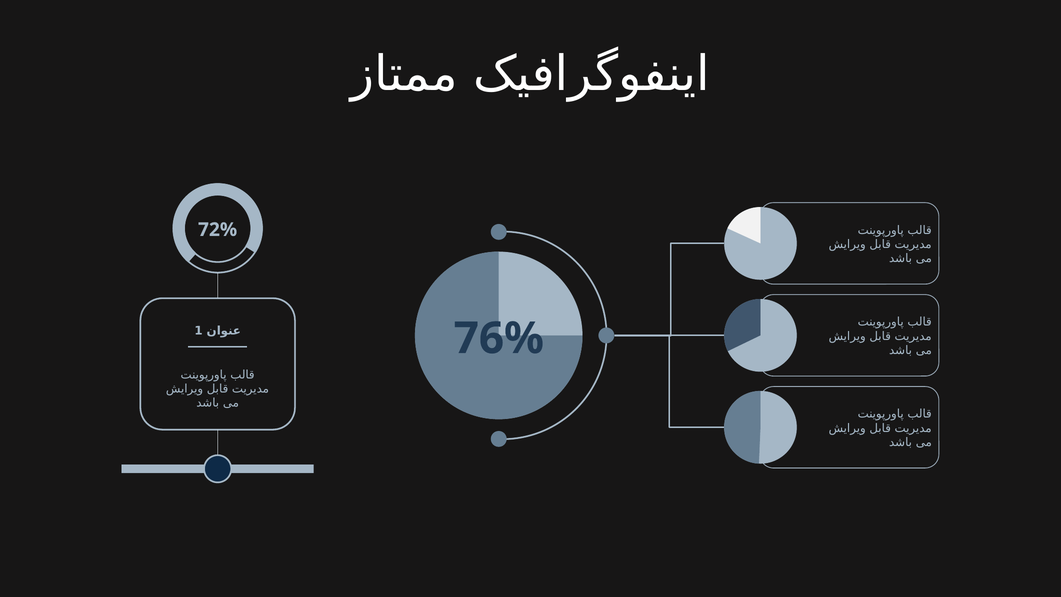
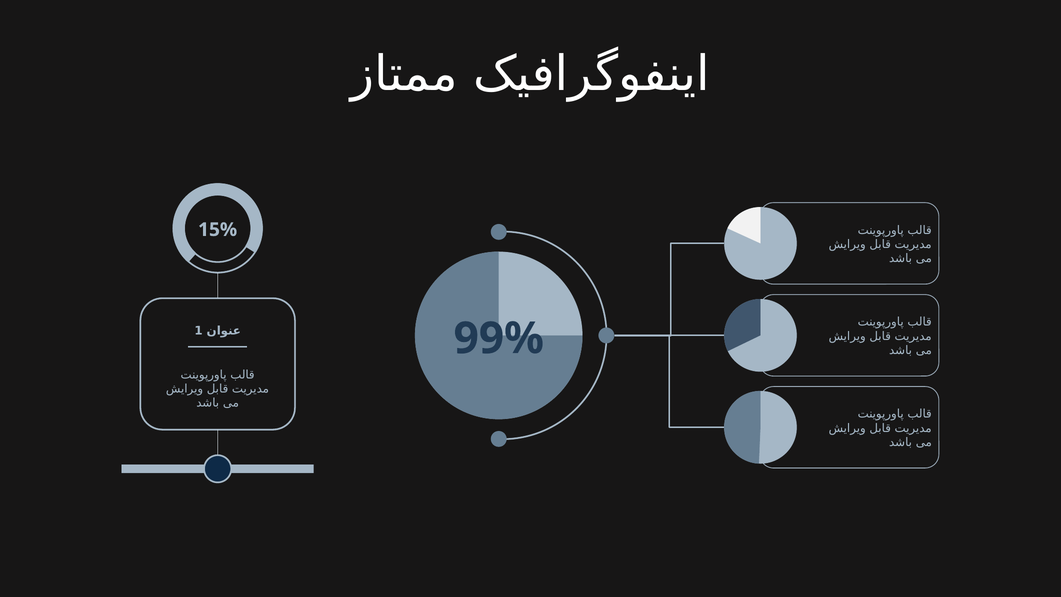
72%: 72% -> 15% (218, 230)
76%: 76% -> 99% (499, 338)
